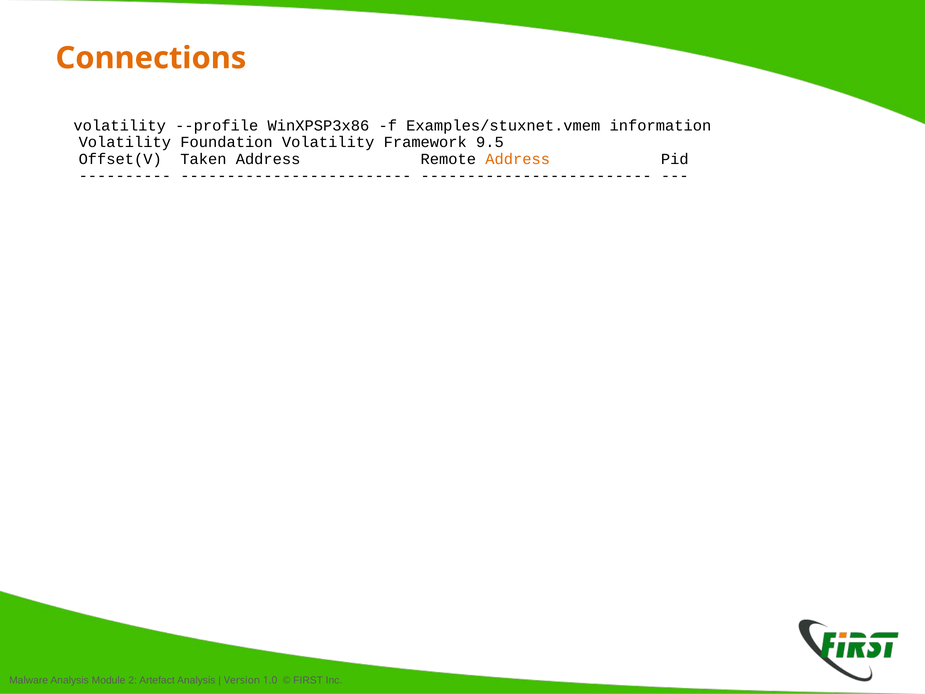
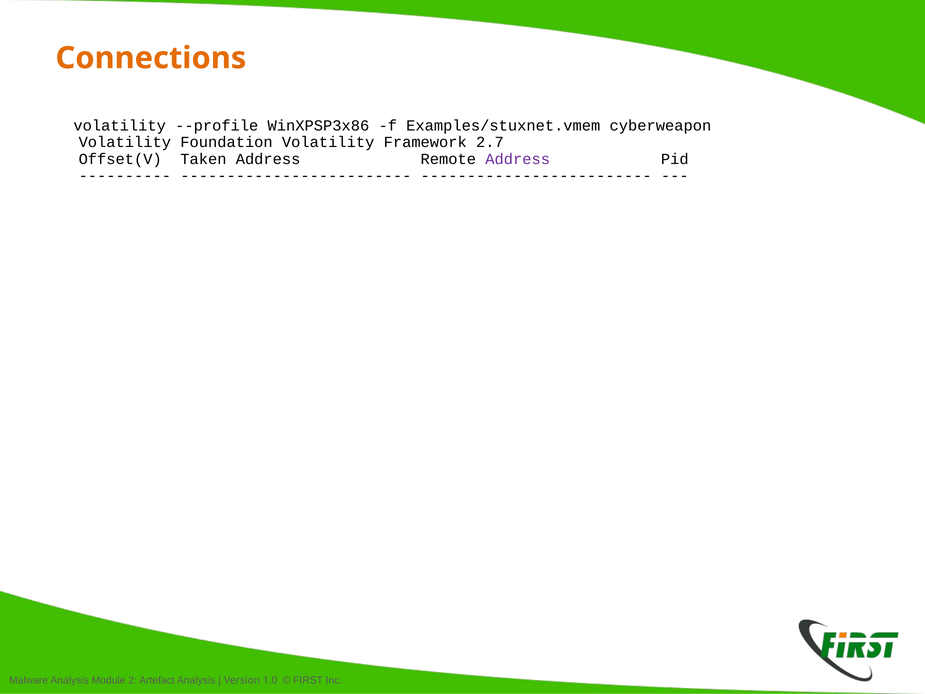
information: information -> cyberweapon (660, 126)
9.5: 9.5 -> 2.7 (490, 142)
Address colour: orange -> purple (518, 159)
